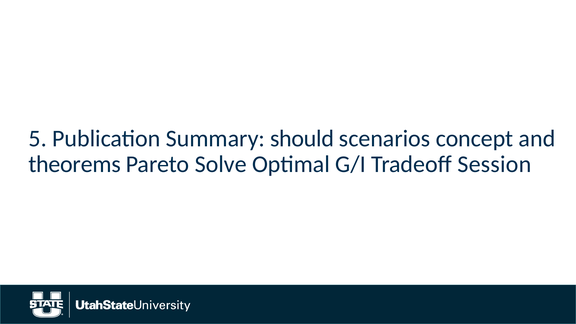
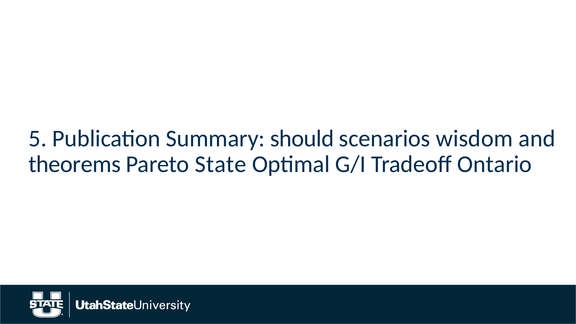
concept: concept -> wisdom (474, 138)
Solve: Solve -> State (221, 164)
Session: Session -> Ontario (495, 164)
